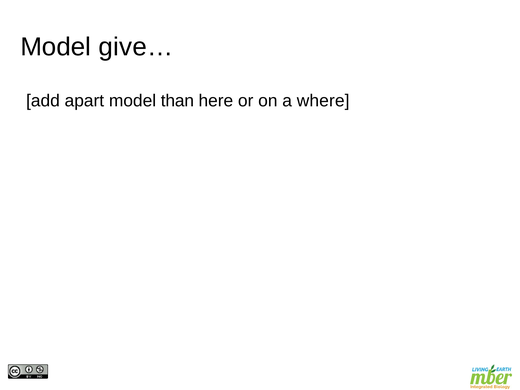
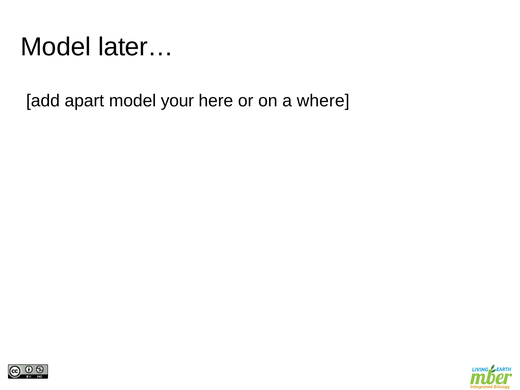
give…: give… -> later… (136, 47)
than: than -> your (177, 101)
